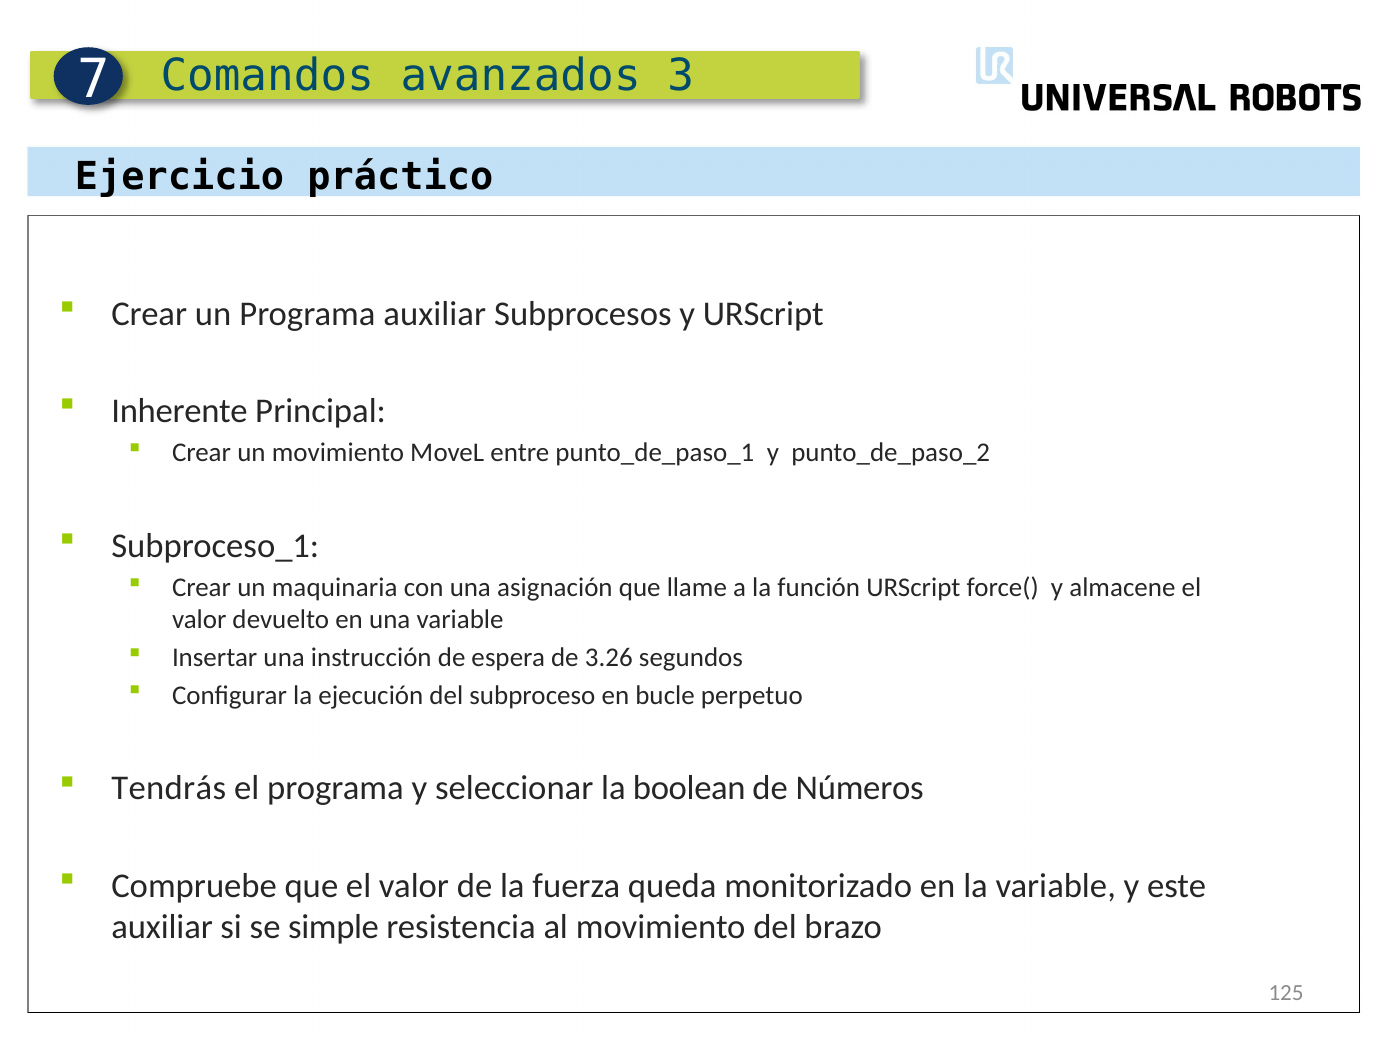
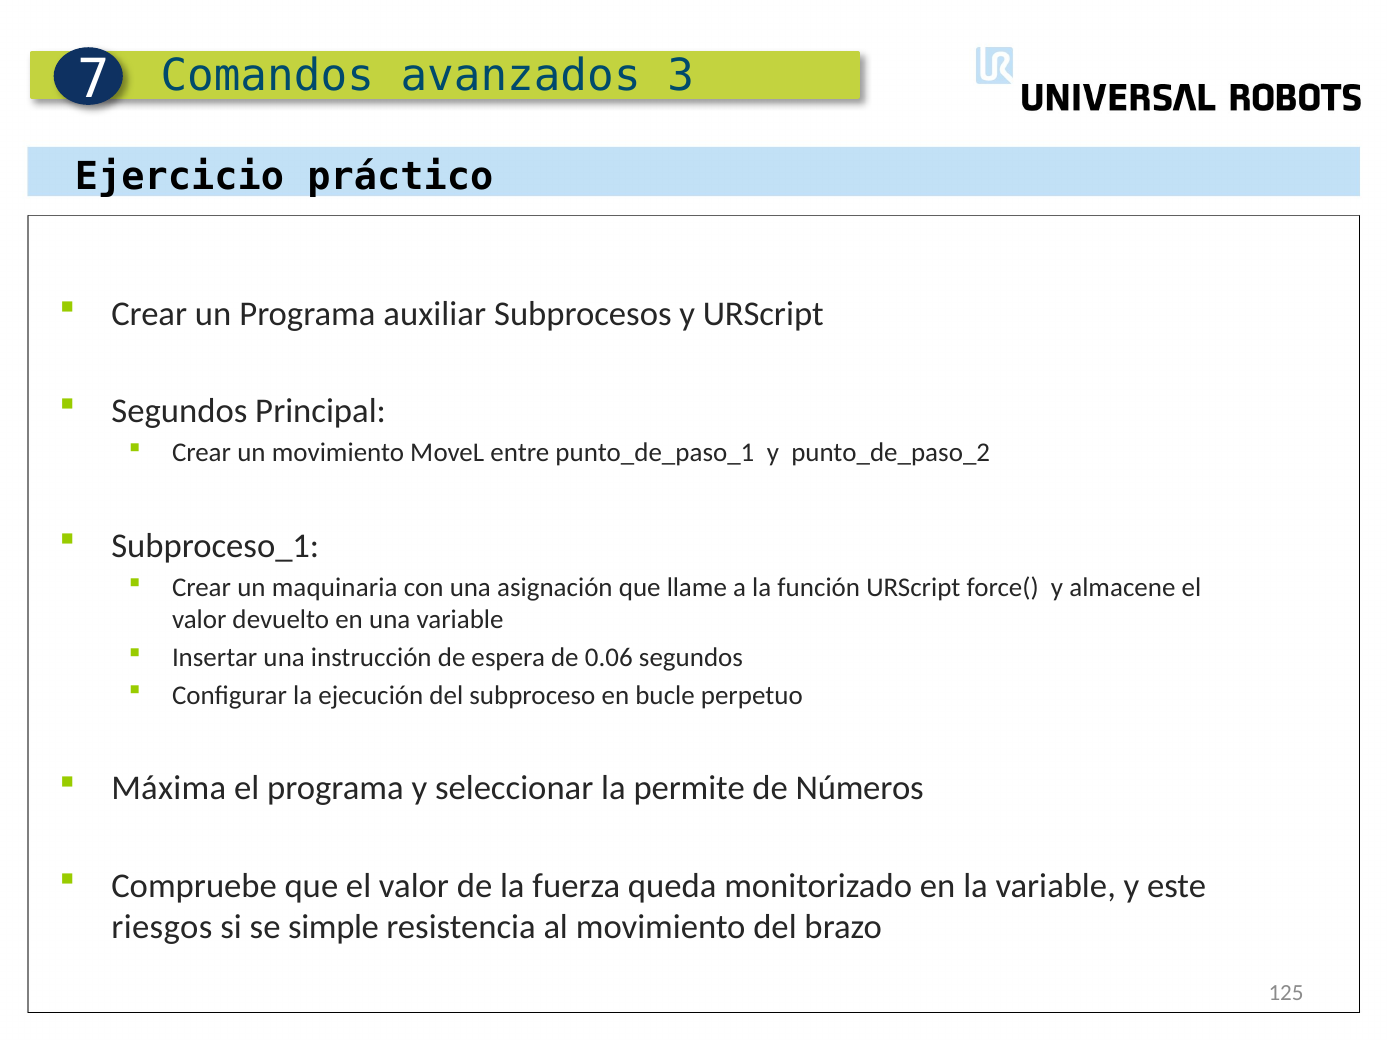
Inherente: Inherente -> Segundos (179, 411)
3.26: 3.26 -> 0.06 (609, 658)
Tendrás: Tendrás -> Máxima (169, 789)
boolean: boolean -> permite (689, 789)
auxiliar: auxiliar -> riesgos (162, 927)
